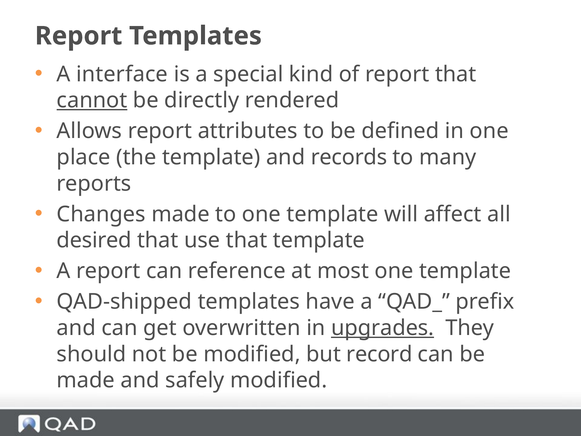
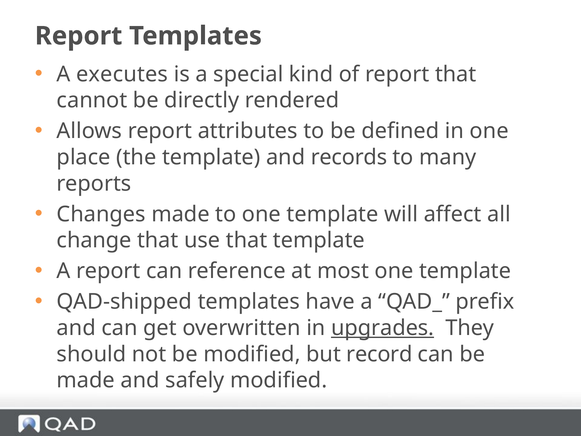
interface: interface -> executes (122, 74)
cannot underline: present -> none (92, 100)
desired: desired -> change (94, 240)
